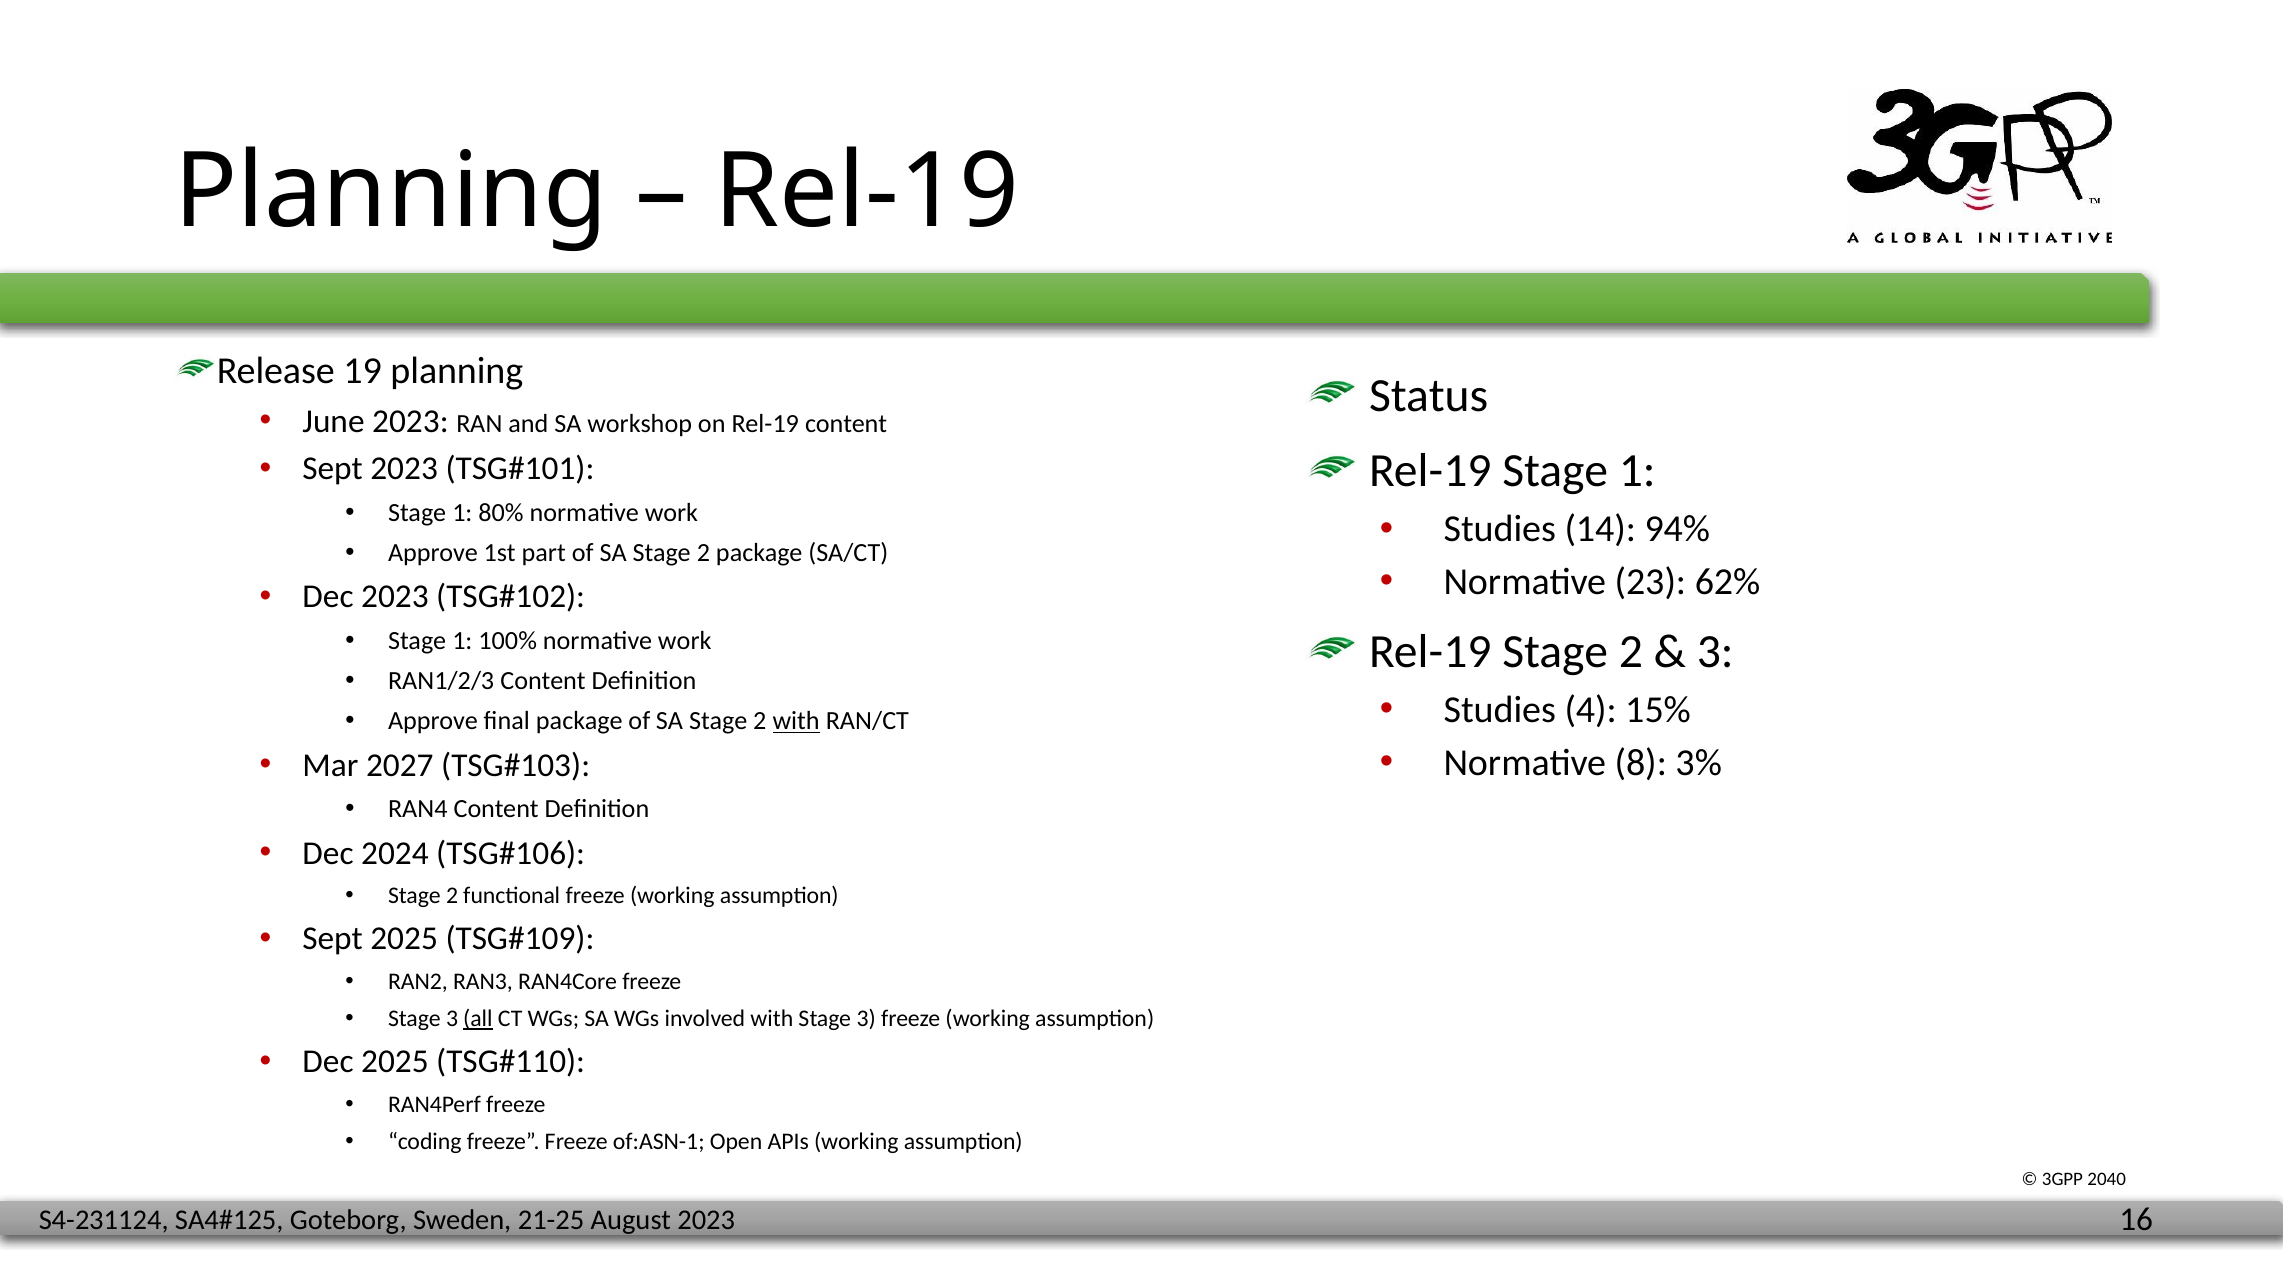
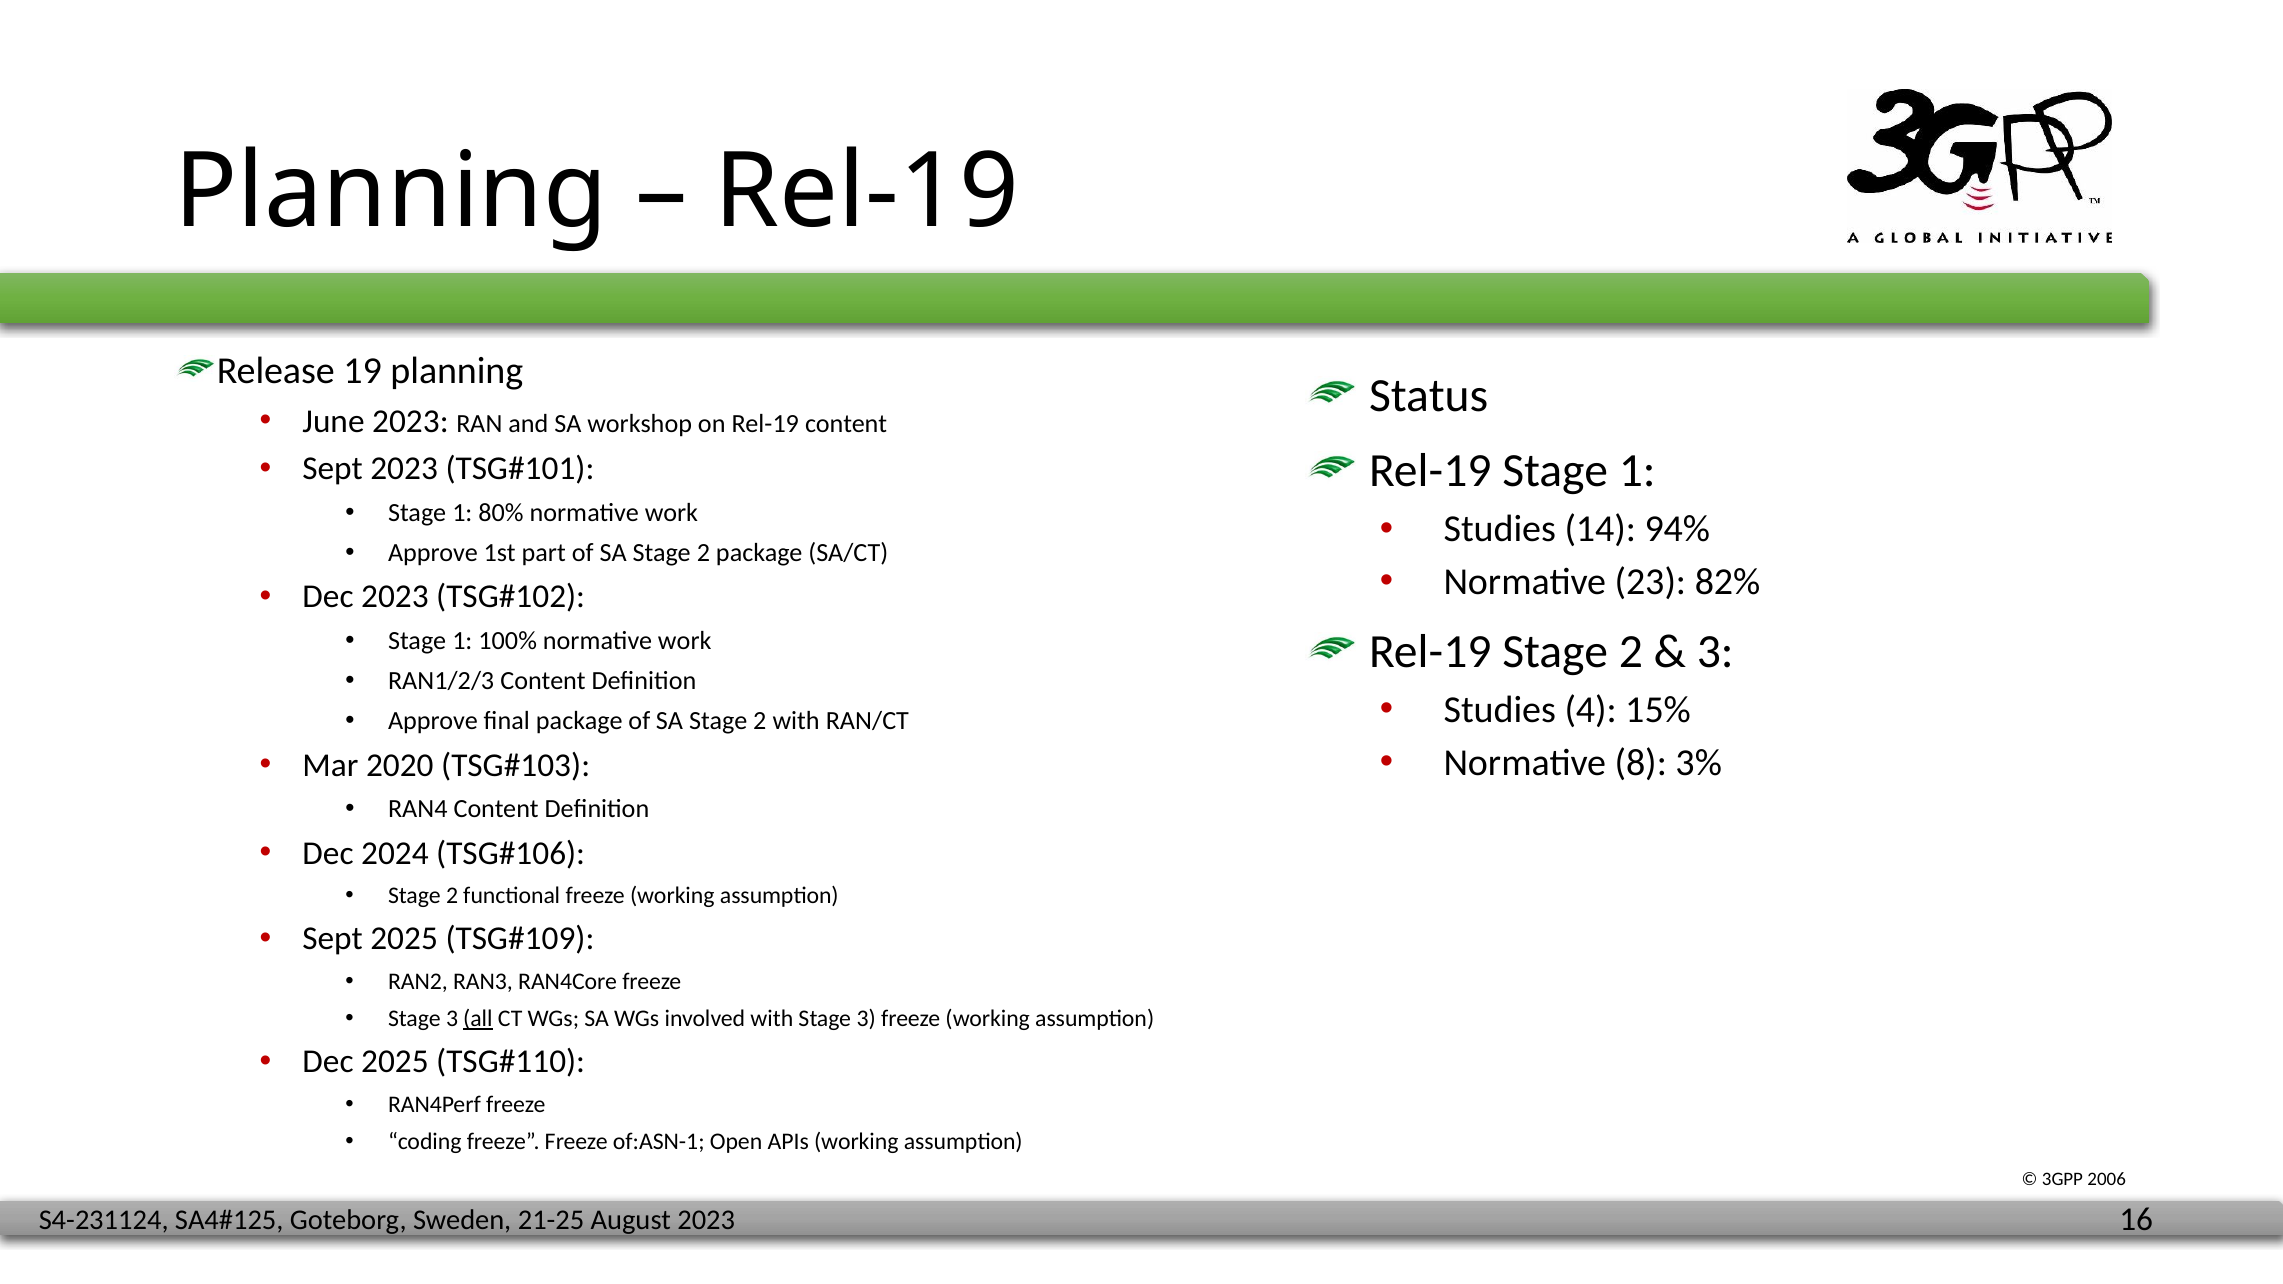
62%: 62% -> 82% (1728, 582)
with underline: present -> none (796, 721)
2027: 2027 -> 2020 (400, 765)
2040: 2040 -> 2006 (2107, 1180)
